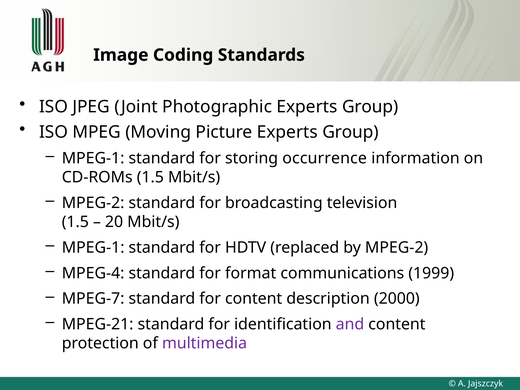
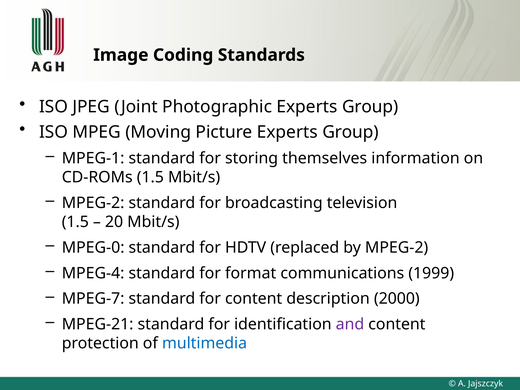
occurrence: occurrence -> themselves (325, 158)
MPEG-1: MPEG-1 -> MPEG-0 (93, 248)
multimedia colour: purple -> blue (205, 343)
